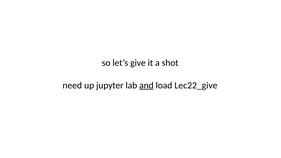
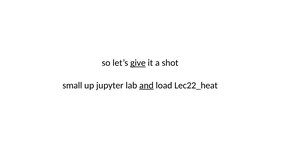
give underline: none -> present (138, 63)
need: need -> small (72, 85)
Lec22_give: Lec22_give -> Lec22_heat (196, 85)
